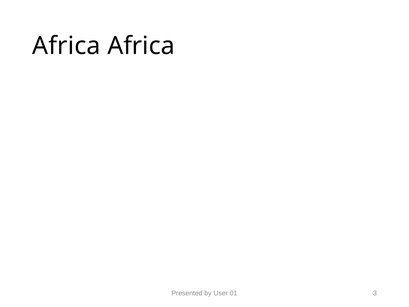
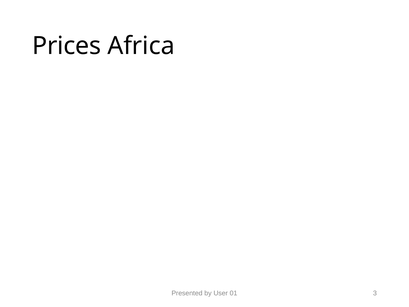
Africa: Africa -> Prices (67, 46)
